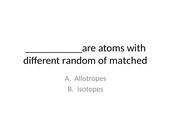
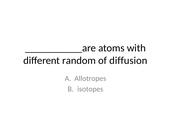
matched: matched -> diffusion (128, 61)
